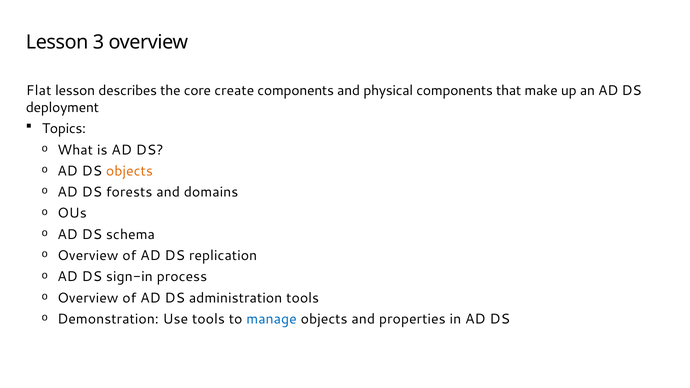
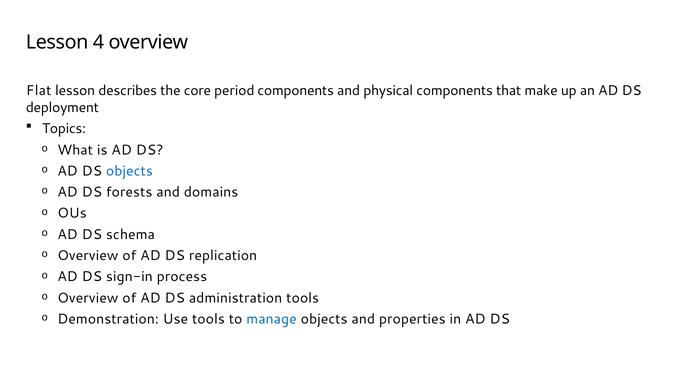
3: 3 -> 4 (98, 42)
create: create -> period (234, 91)
objects colour: orange -> blue (129, 171)
